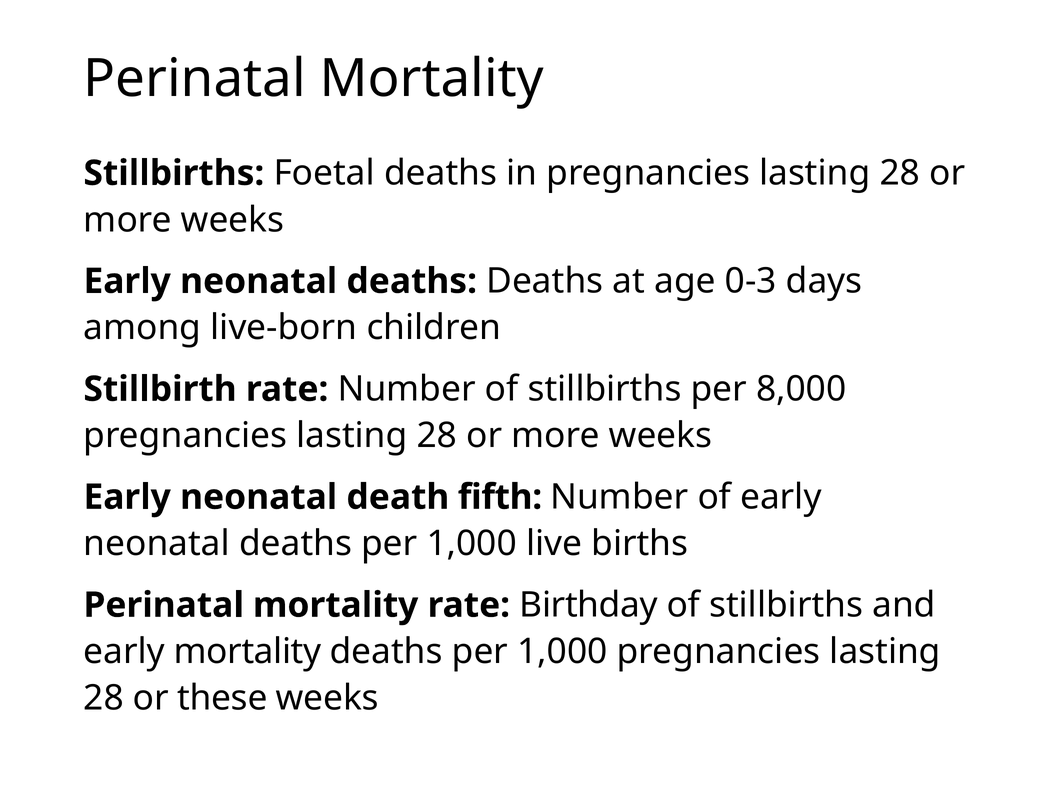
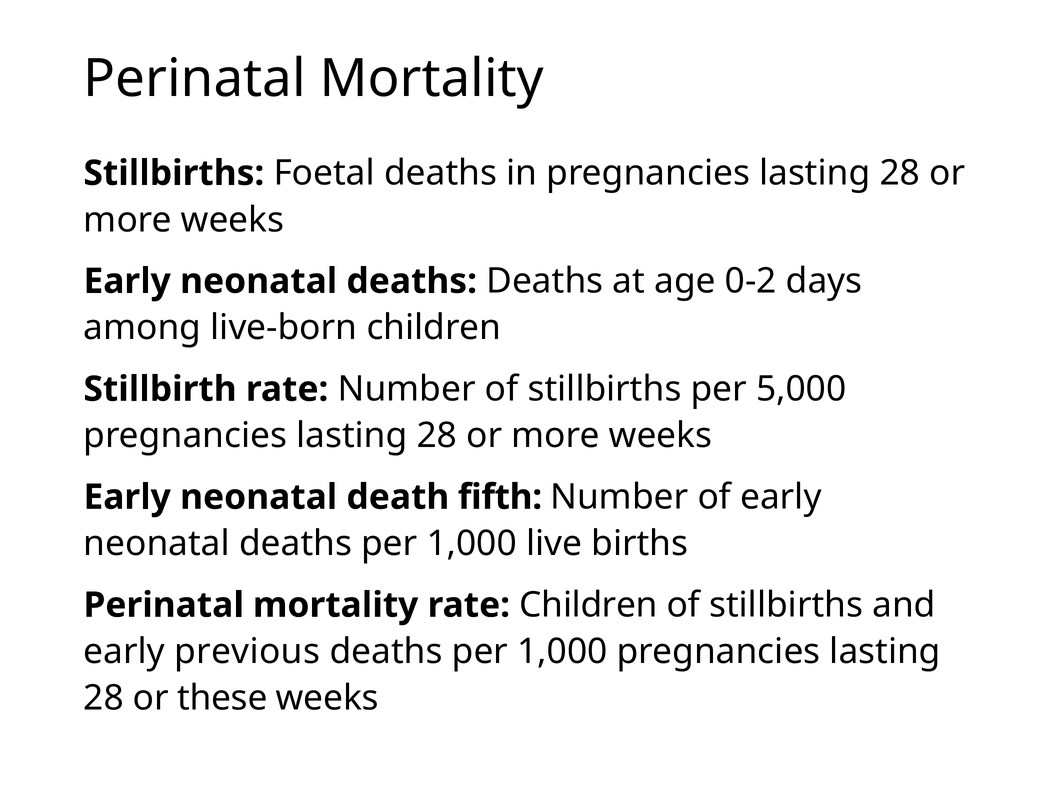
0-3: 0-3 -> 0-2 (751, 281)
8,000: 8,000 -> 5,000 (801, 389)
rate Birthday: Birthday -> Children (589, 605)
early mortality: mortality -> previous (247, 652)
